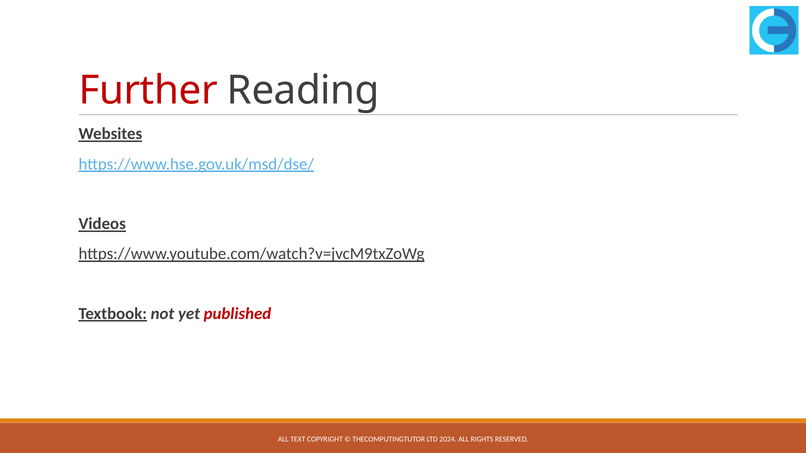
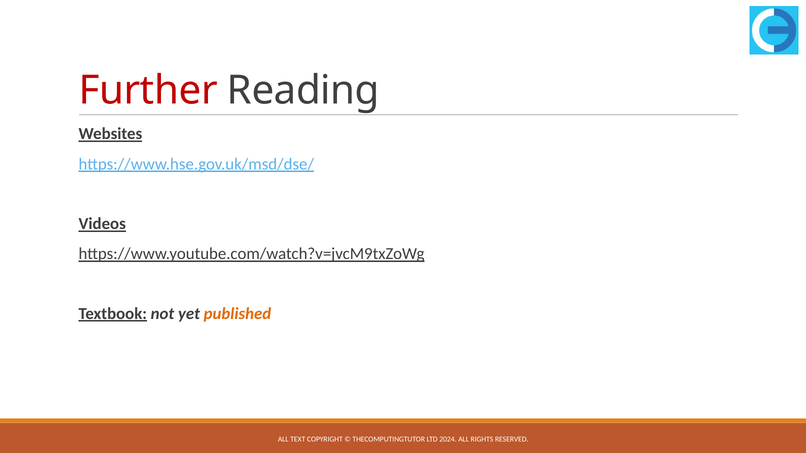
published colour: red -> orange (237, 314)
